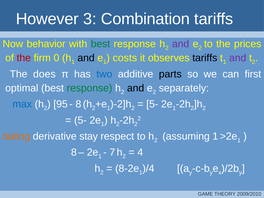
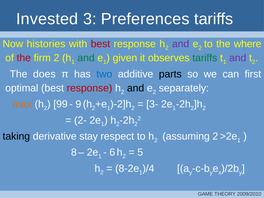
However: However -> Invested (47, 19)
Combination: Combination -> Preferences (145, 19)
behavior: behavior -> histories (46, 44)
best colour: green -> red (100, 44)
prices: prices -> where (248, 44)
firm 0: 0 -> 2 (56, 58)
and colour: black -> green (86, 58)
costs: costs -> given (125, 58)
tariffs colour: black -> green (205, 58)
response colour: green -> red (90, 88)
max colour: blue -> orange (22, 104)
95: 95 -> 99 (61, 104)
8: 8 -> 9 (78, 104)
5-: 5- -> 3- (152, 104)
5-: 5- -> 2- (80, 120)
taking colour: orange -> black (16, 136)
assuming 1: 1 -> 2 (215, 136)
7: 7 -> 6 (112, 152)
4: 4 -> 5 (140, 152)
